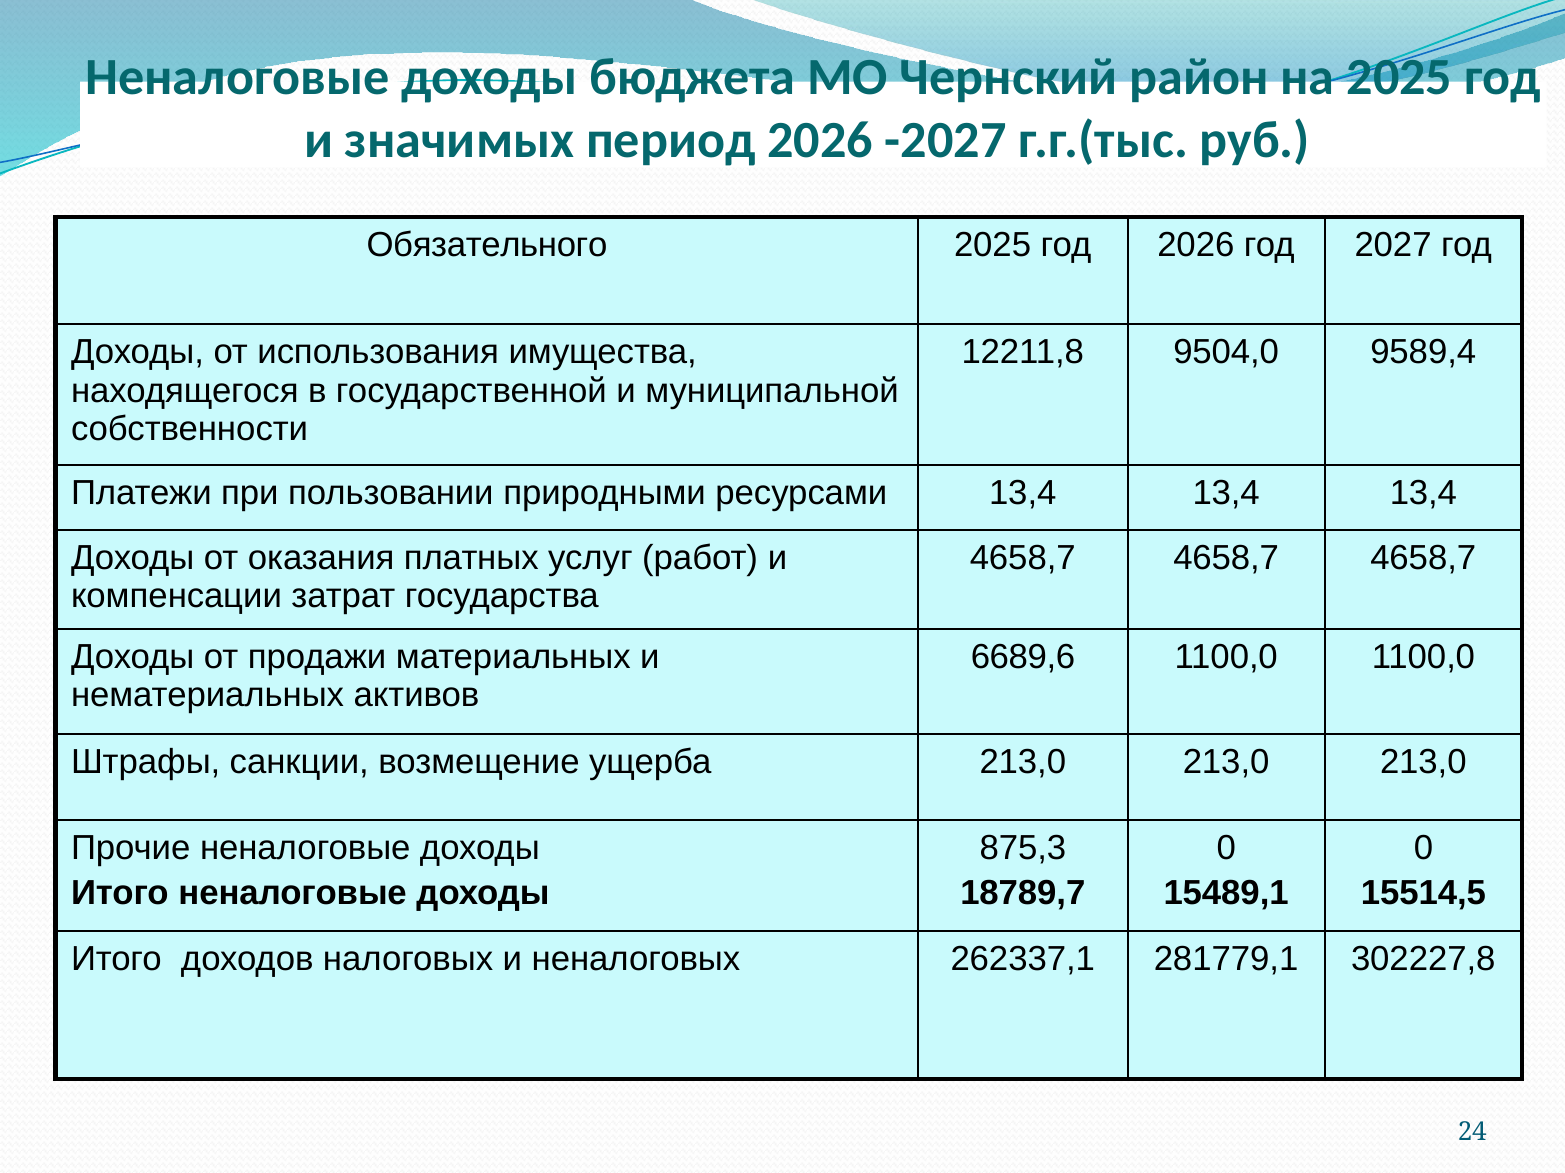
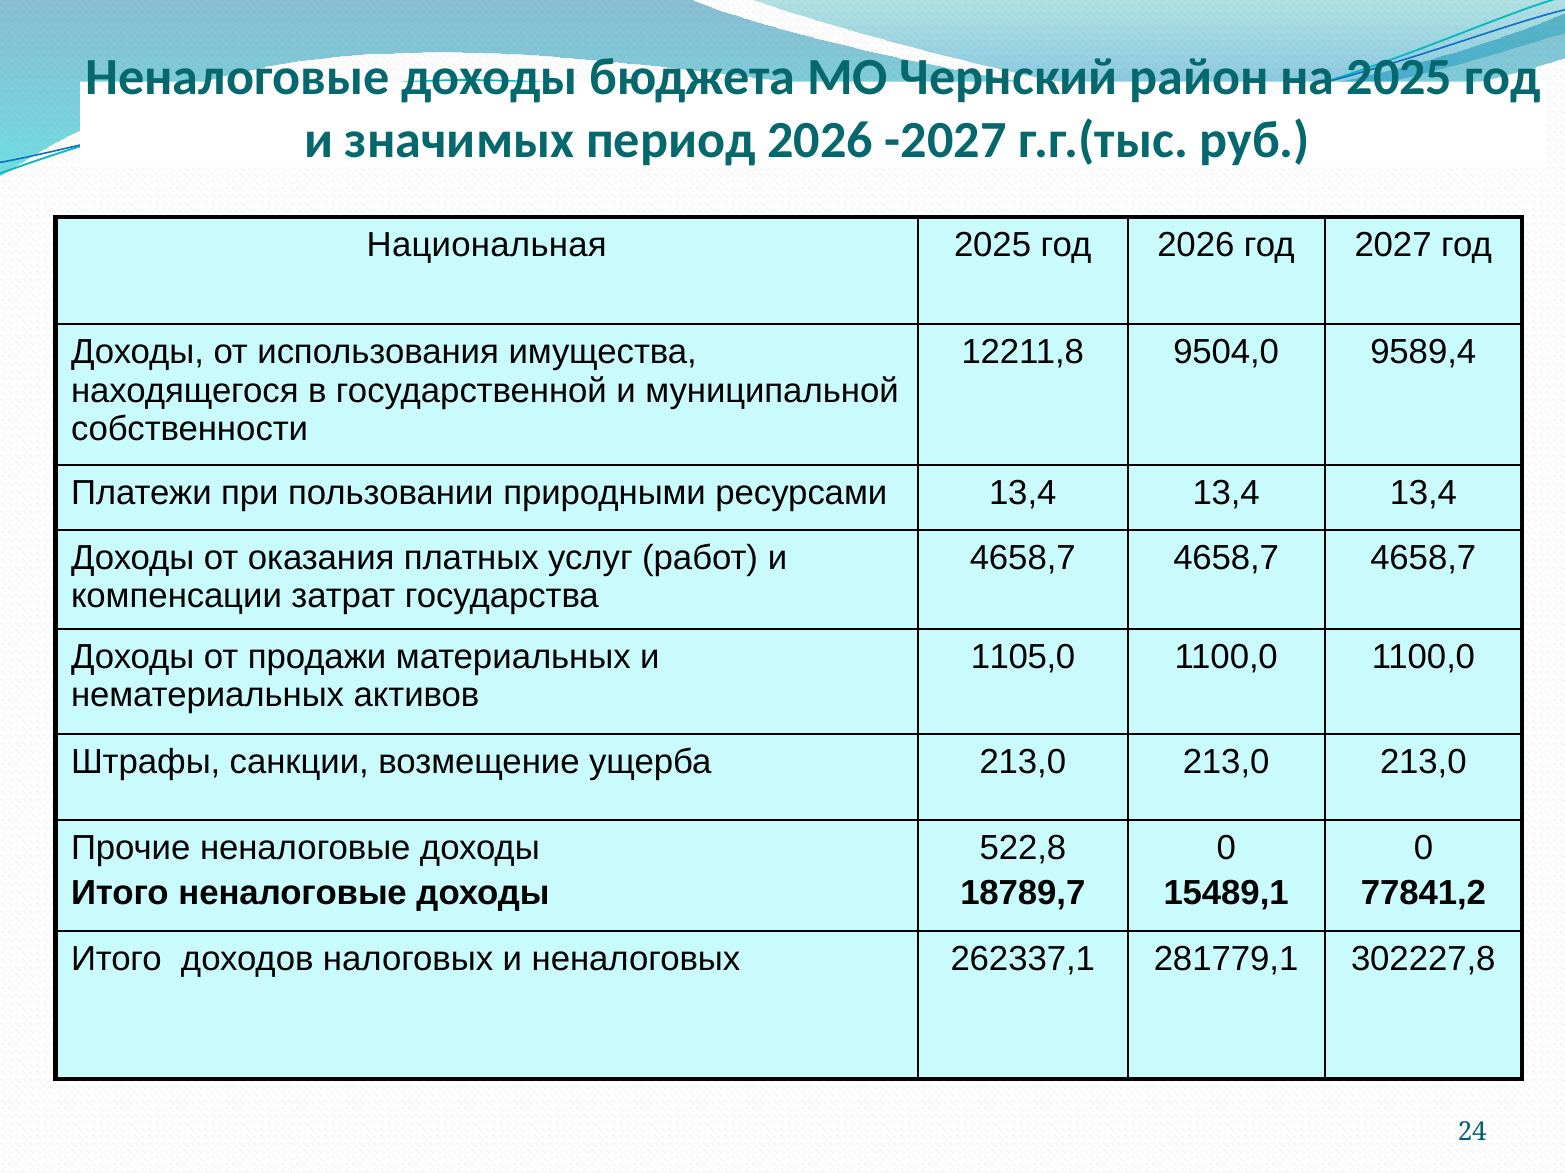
Обязательного: Обязательного -> Национальная (487, 245)
6689,6: 6689,6 -> 1105,0 (1023, 657)
875,3: 875,3 -> 522,8 (1023, 848)
15514,5: 15514,5 -> 77841,2 (1423, 894)
